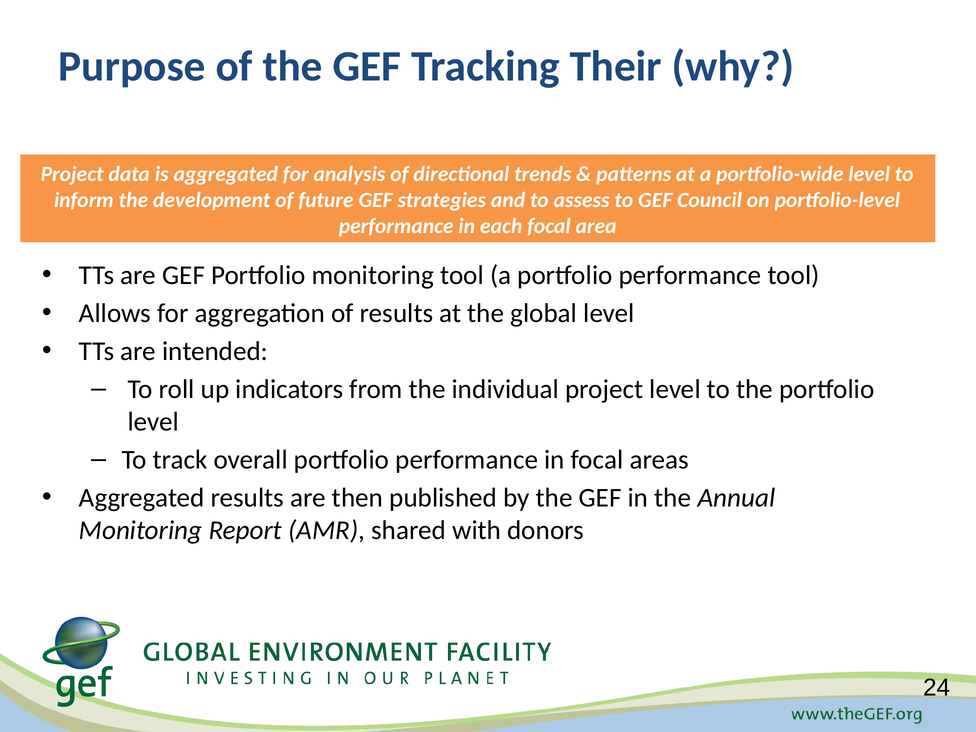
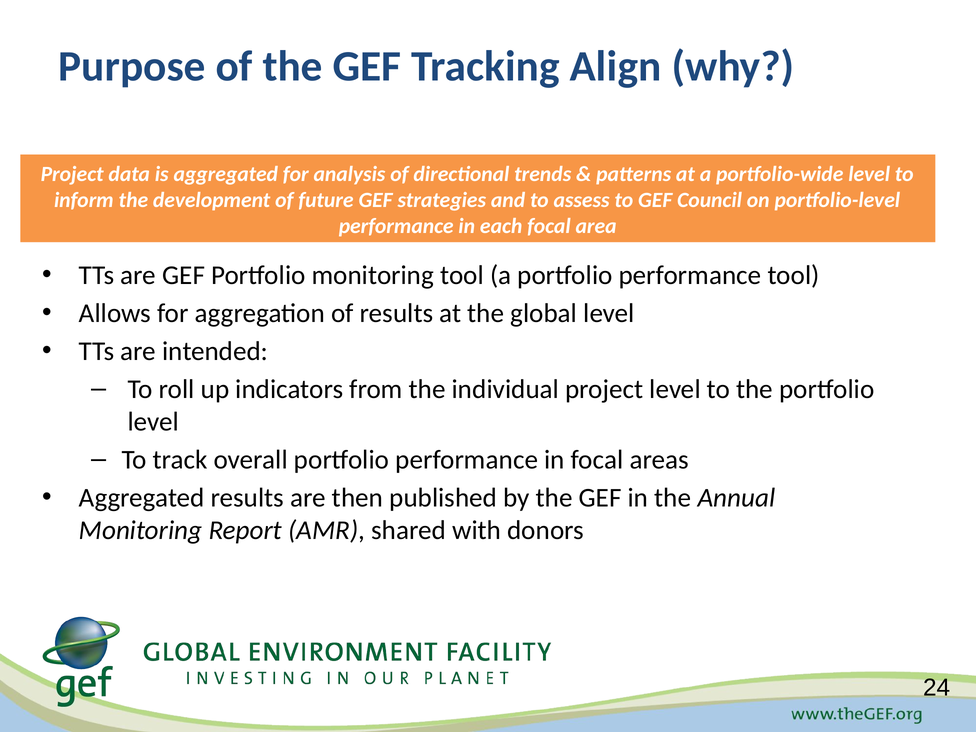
Their: Their -> Align (616, 66)
